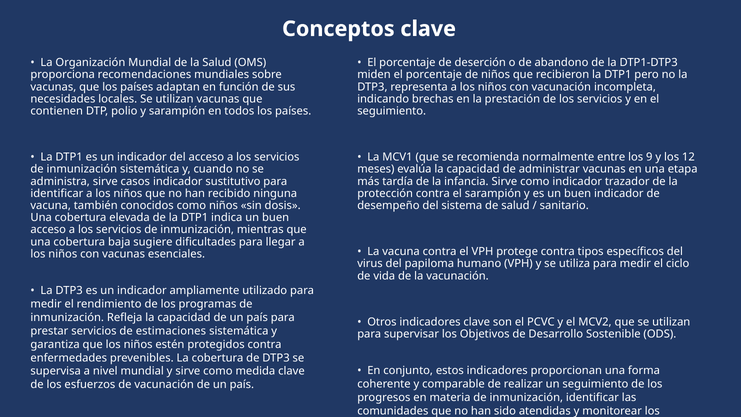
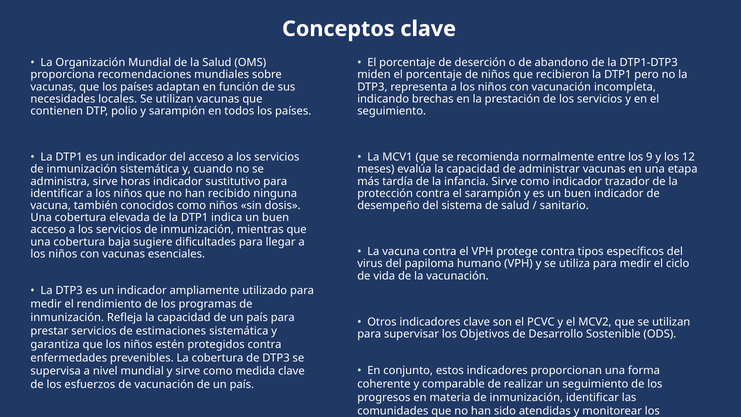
casos: casos -> horas (135, 181)
